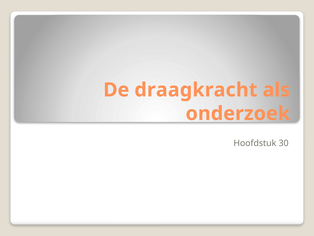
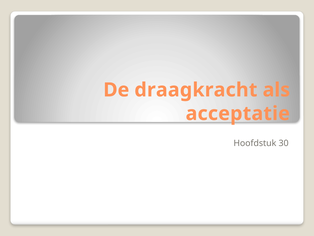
onderzoek: onderzoek -> acceptatie (238, 113)
